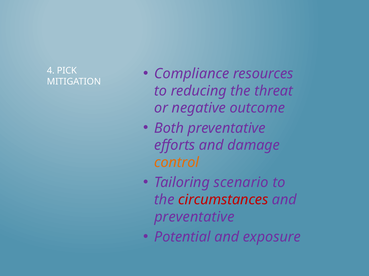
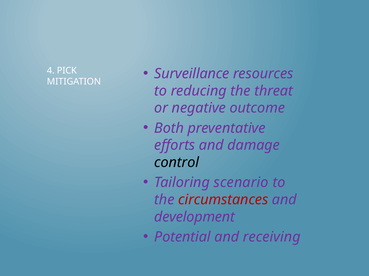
Compliance: Compliance -> Surveillance (192, 74)
control colour: orange -> black (177, 163)
preventative: preventative -> development (194, 217)
exposure: exposure -> receiving (272, 238)
